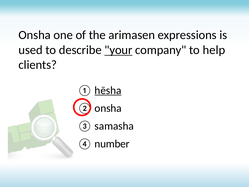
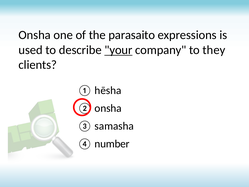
arimasen: arimasen -> parasaito (132, 35)
help: help -> they (214, 50)
hēsha underline: present -> none (108, 90)
